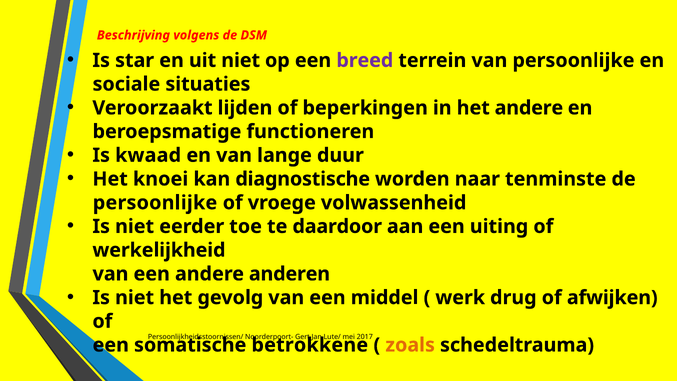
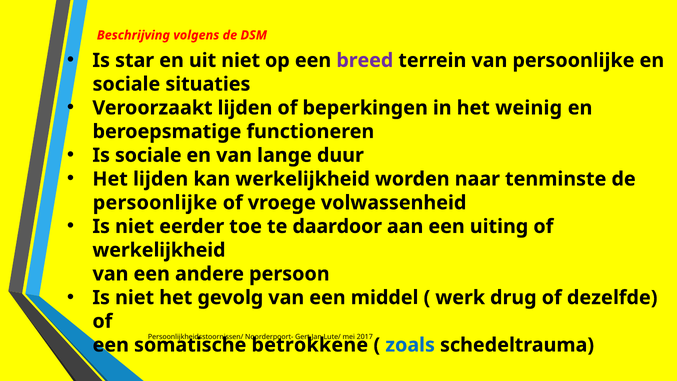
het andere: andere -> weinig (529, 108)
Is kwaad: kwaad -> sociale (148, 155)
Het knoei: knoei -> lijden (161, 179)
kan diagnostische: diagnostische -> werkelijkheid (303, 179)
anderen: anderen -> persoon (289, 274)
afwijken: afwijken -> dezelfde (612, 297)
zoals colour: orange -> blue (410, 345)
